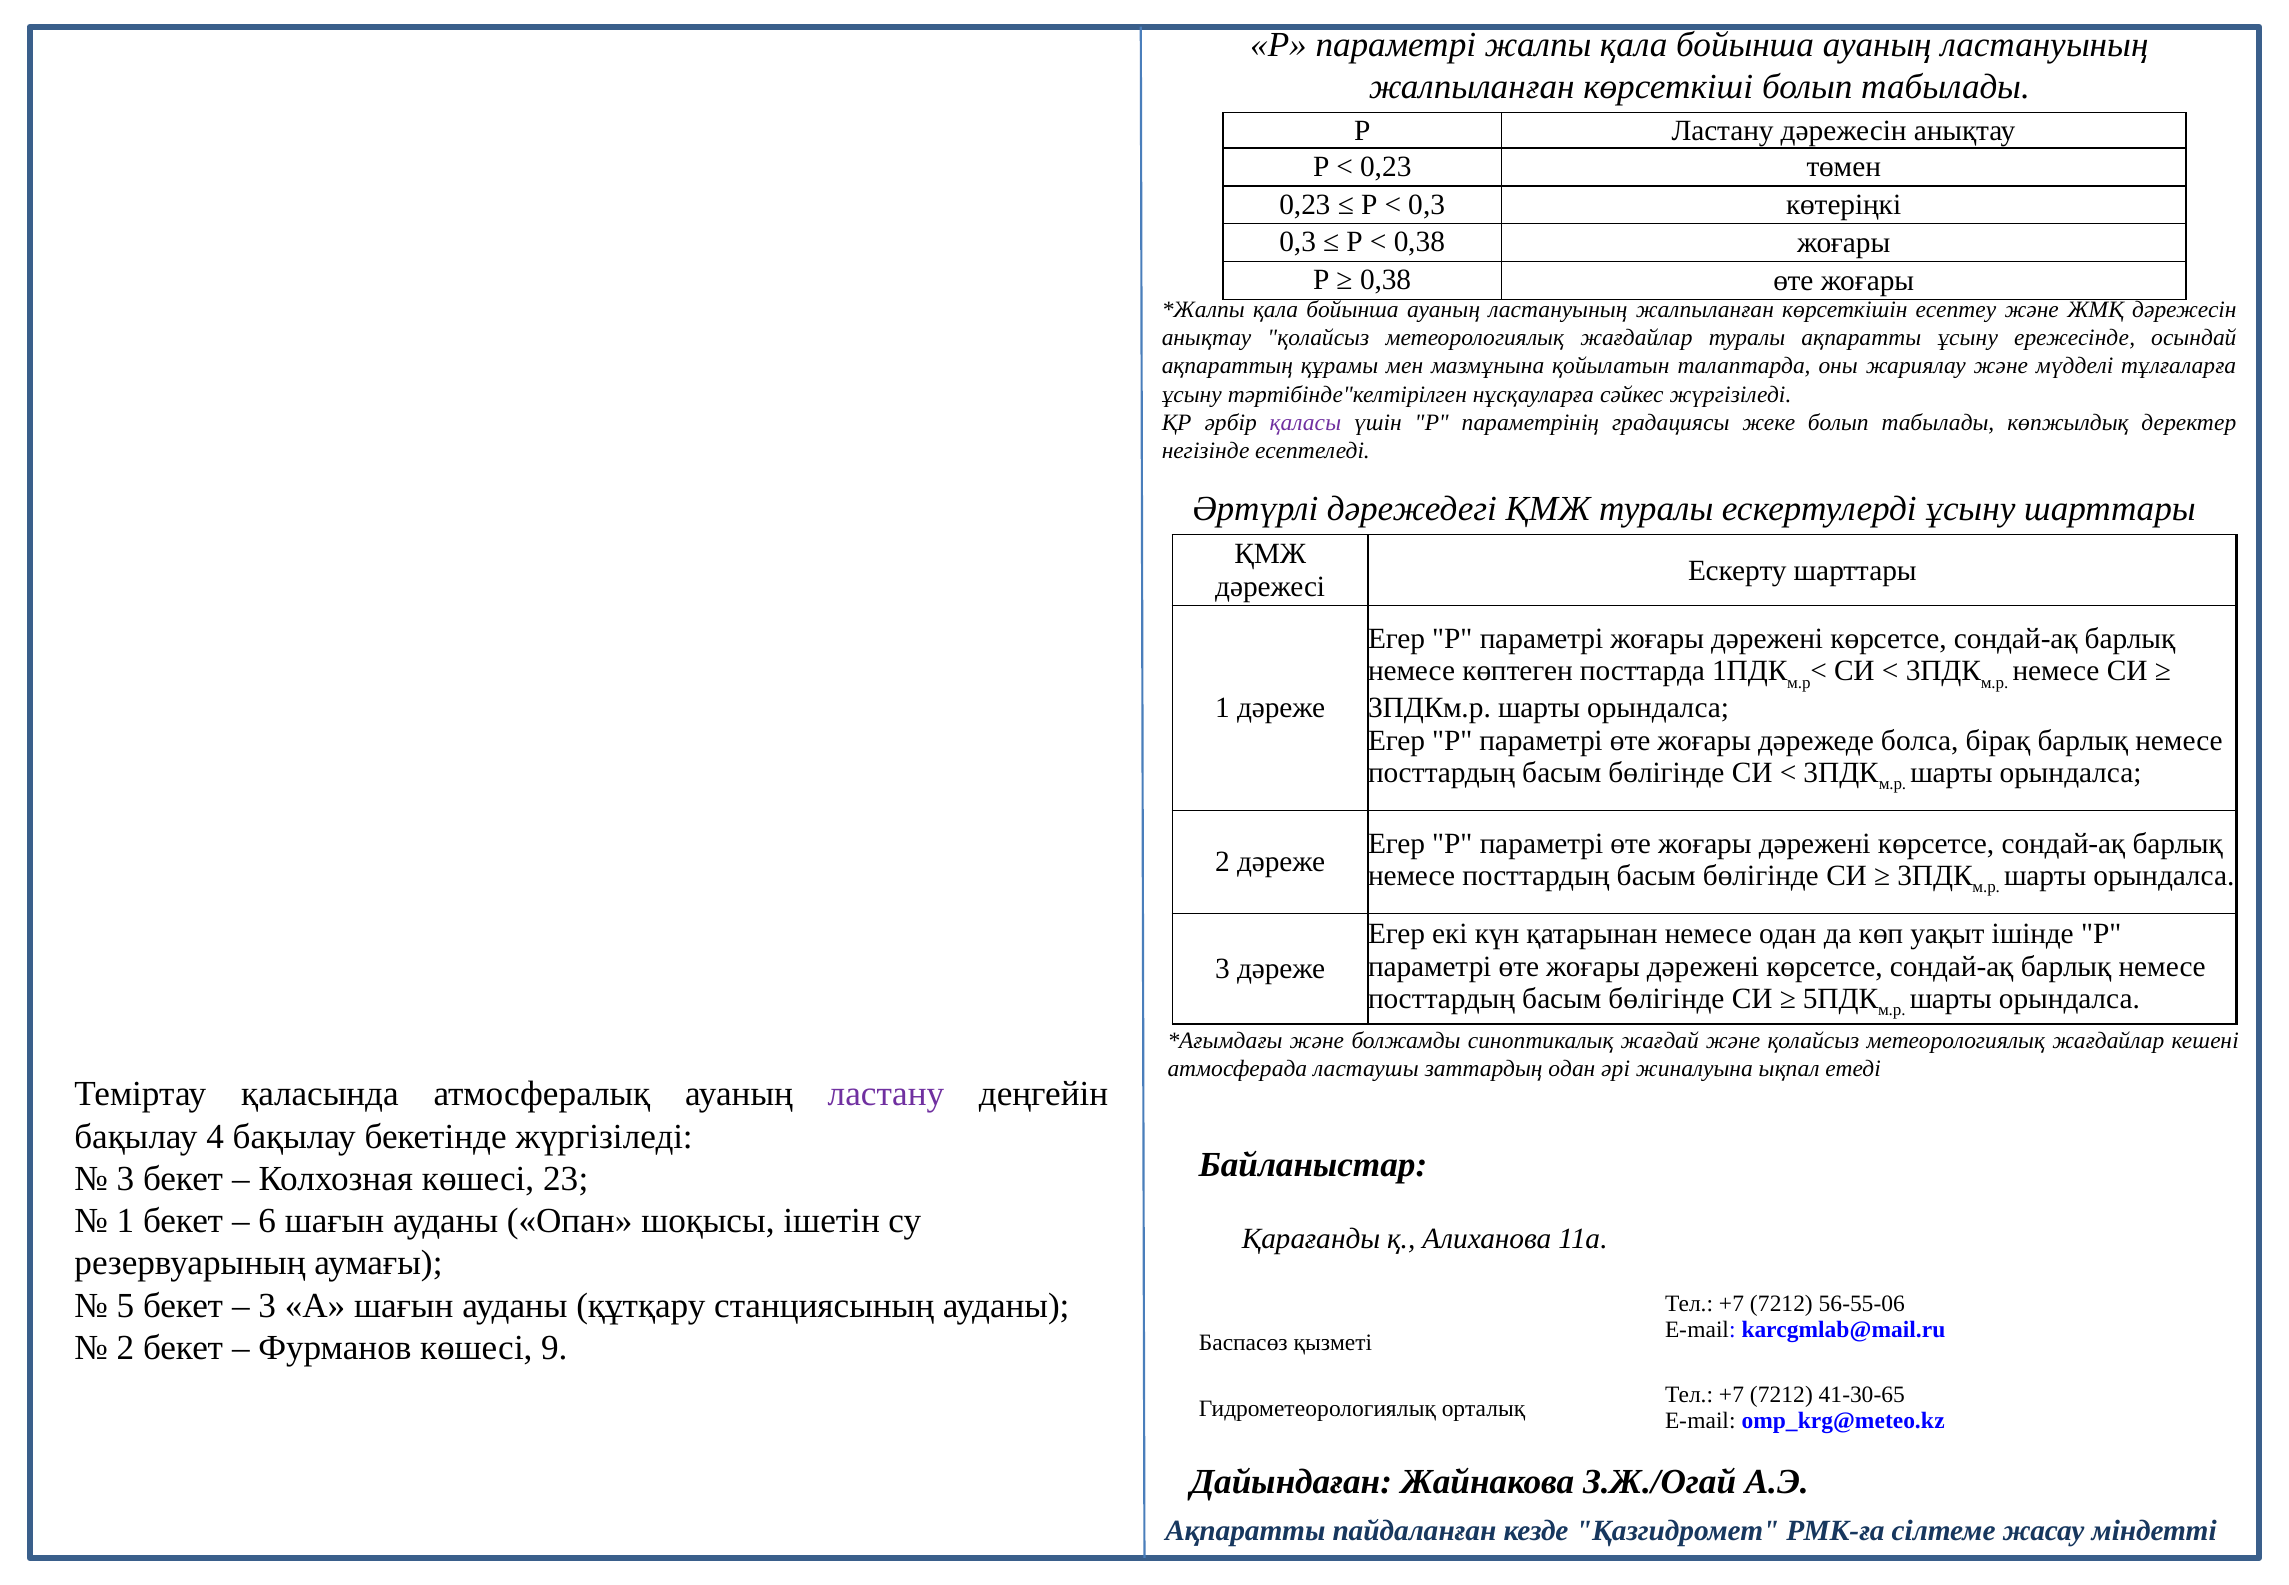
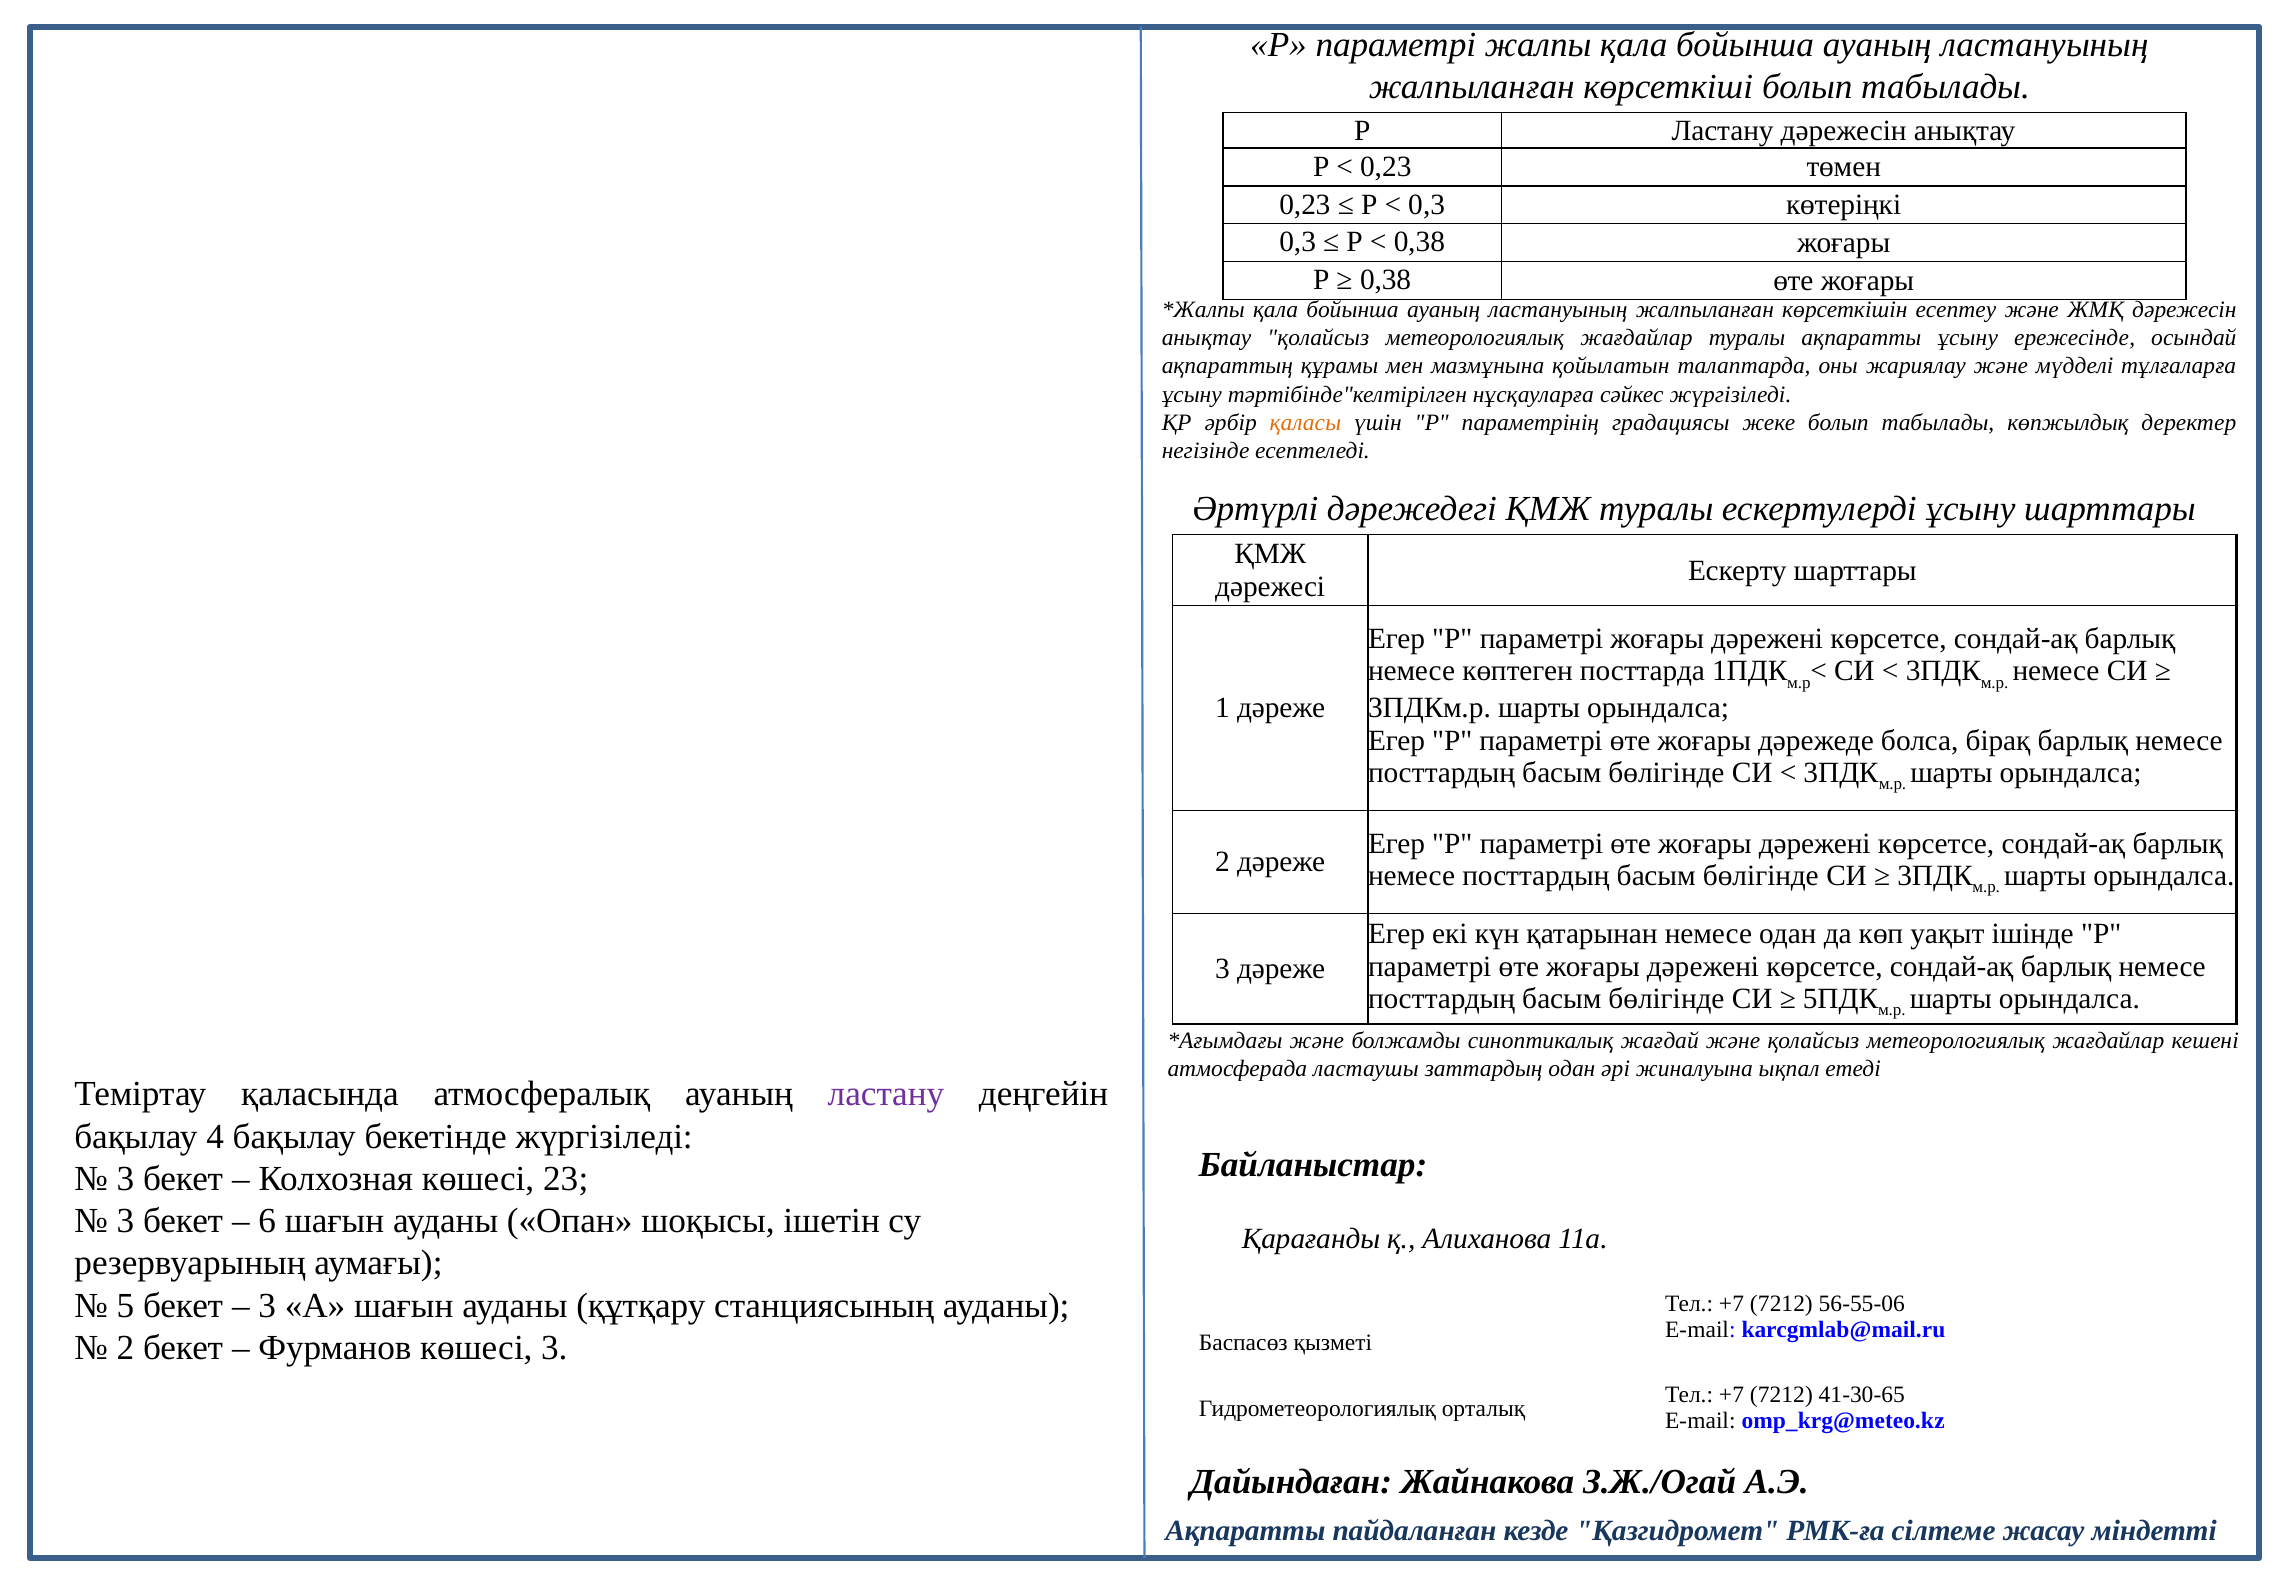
қаласы colour: purple -> orange (1305, 422)
1: 1 -> 3 (126, 1221)
көшесі 9: 9 -> 3 (554, 1347)
